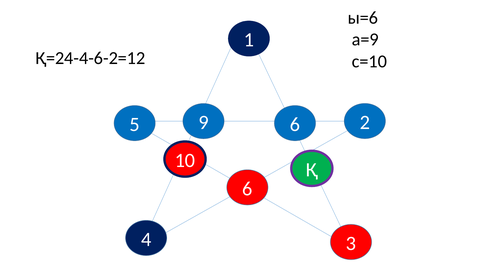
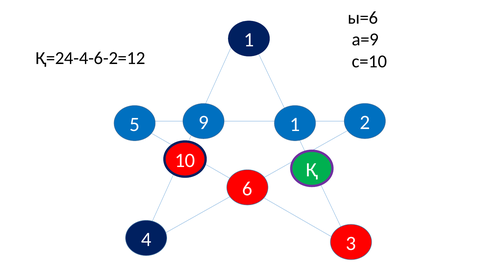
9 6: 6 -> 1 (295, 124)
